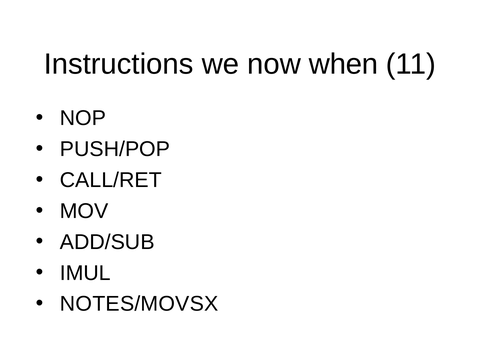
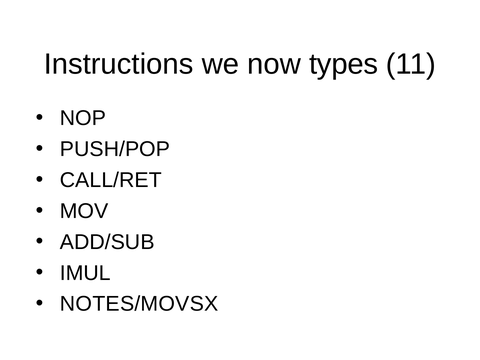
when: when -> types (344, 64)
